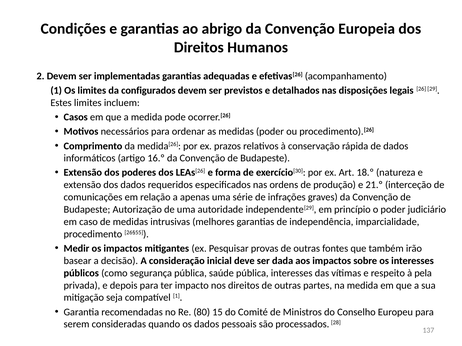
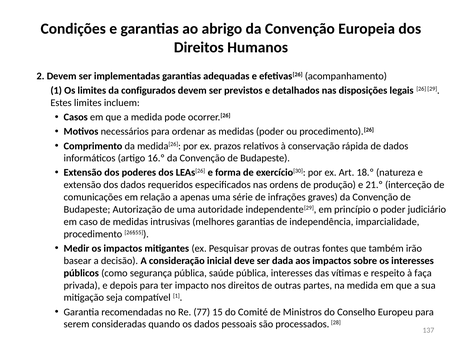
pela: pela -> faça (423, 273)
80: 80 -> 77 (202, 312)
